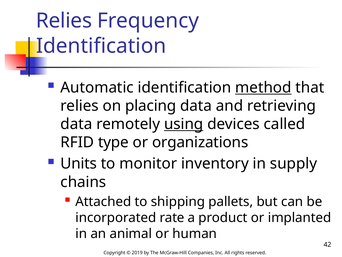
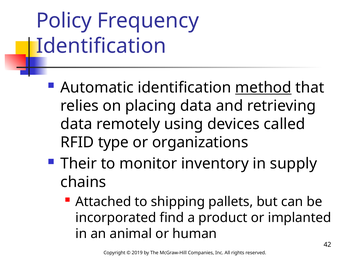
Relies: Relies -> Policy (64, 21)
using underline: present -> none (184, 124)
Units: Units -> Their (79, 163)
rate: rate -> find (172, 217)
